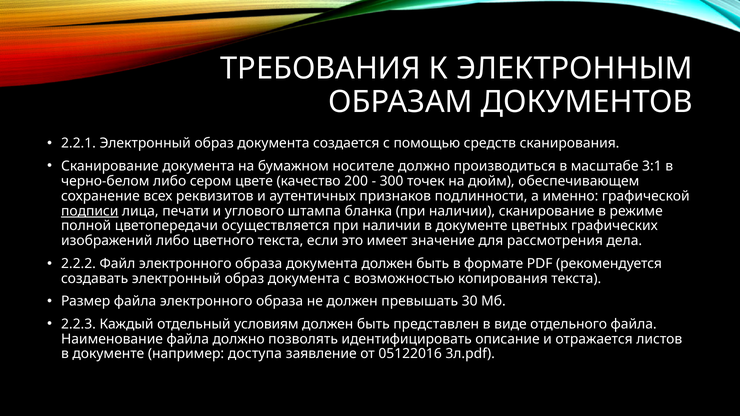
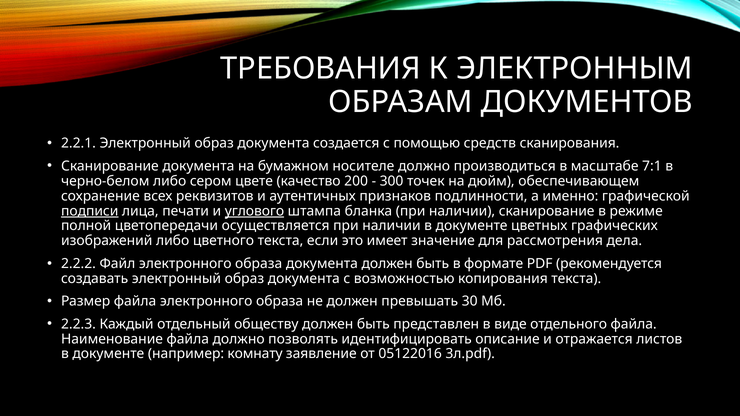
3:1: 3:1 -> 7:1 (652, 166)
углового underline: none -> present (254, 211)
условиям: условиям -> обществу (266, 324)
доступа: доступа -> комнату (255, 354)
